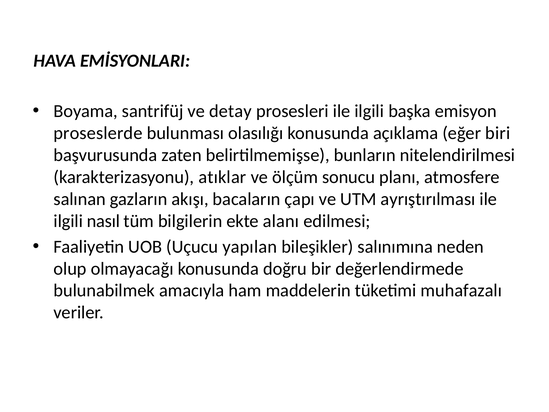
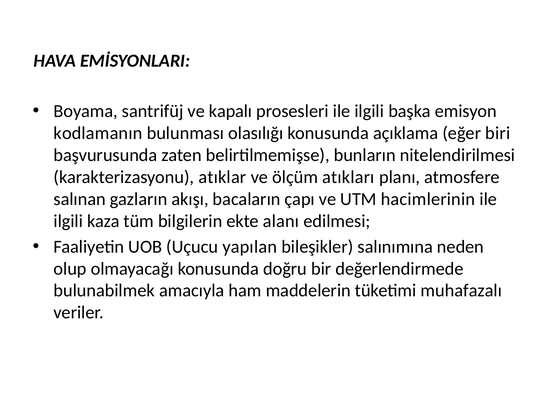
detay: detay -> kapalı (231, 111)
proseslerde: proseslerde -> kodlamanın (98, 133)
sonucu: sonucu -> atıkları (348, 177)
ayrıştırılması: ayrıştırılması -> hacimlerinin (428, 199)
nasıl: nasıl -> kaza (103, 221)
